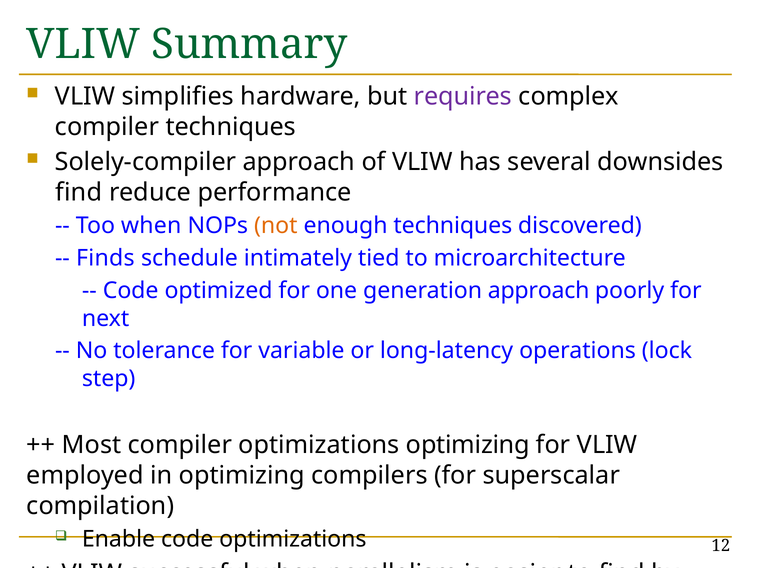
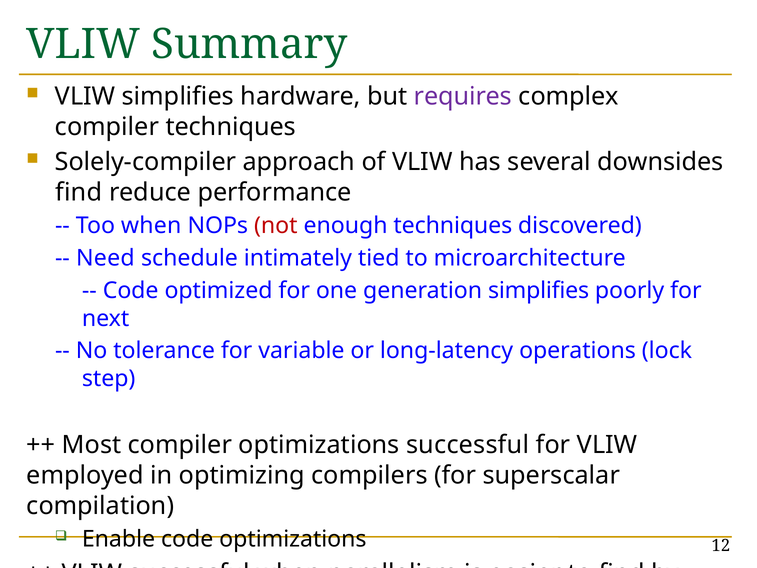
not colour: orange -> red (276, 226)
Finds: Finds -> Need (105, 258)
generation approach: approach -> simplifies (539, 290)
optimizations optimizing: optimizing -> successful (468, 445)
